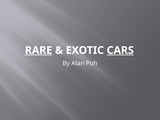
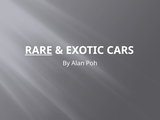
CARS underline: present -> none (120, 50)
